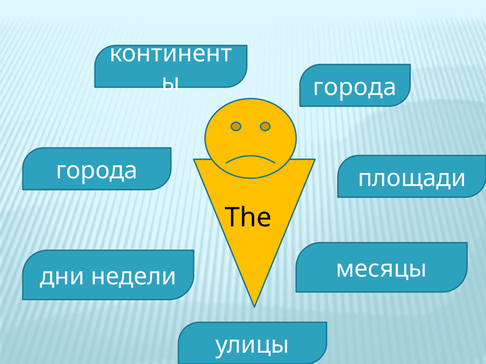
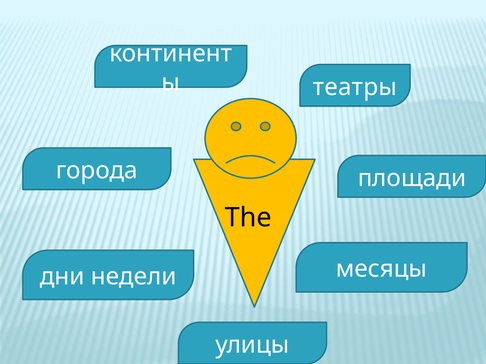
города: города -> театры (355, 87)
